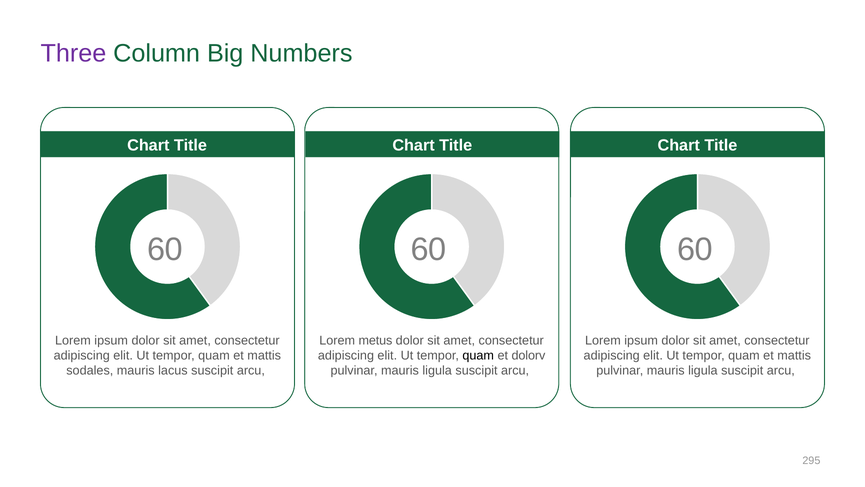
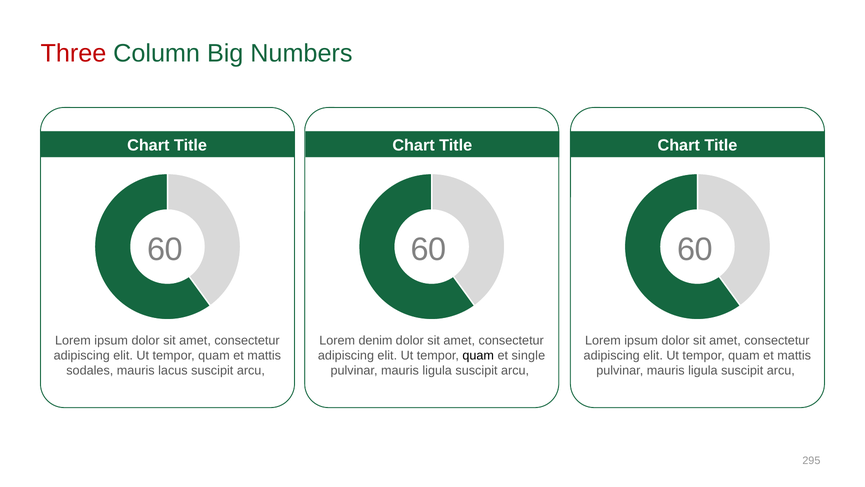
Three colour: purple -> red (73, 53)
metus: metus -> denim (375, 340)
dolorv: dolorv -> single (528, 355)
